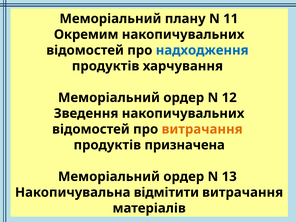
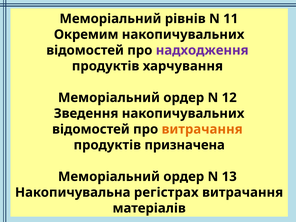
плану: плану -> рівнів (185, 19)
надходження colour: blue -> purple (202, 50)
відмітити: відмітити -> регістрах (166, 192)
